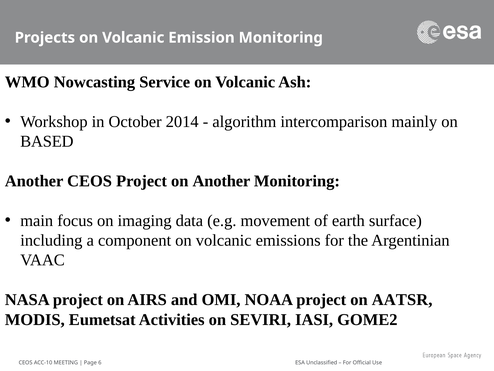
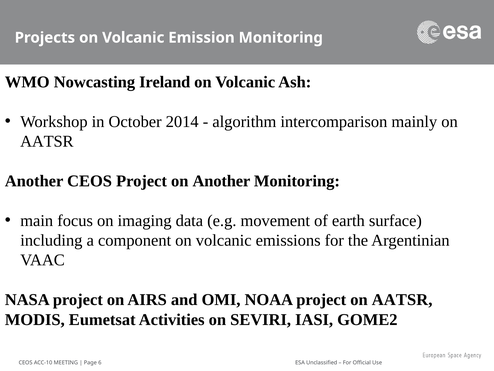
Service: Service -> Ireland (165, 82)
BASED: BASED -> AATSR (47, 141)
